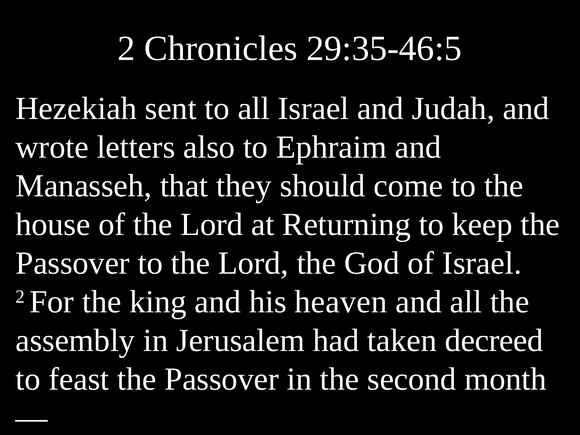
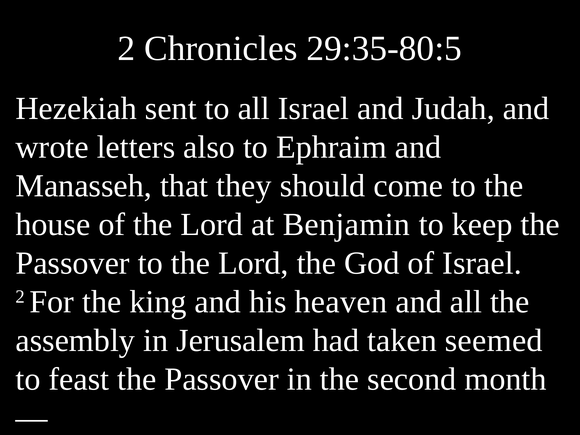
29:35-46:5: 29:35-46:5 -> 29:35-80:5 (384, 48)
Returning: Returning -> Benjamin (346, 225)
decreed: decreed -> seemed (494, 341)
